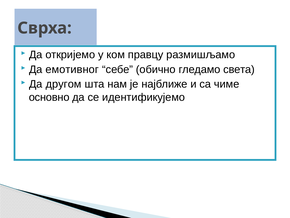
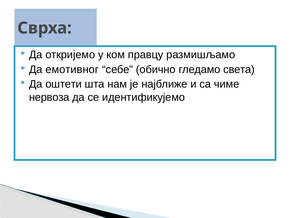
другом: другом -> оштети (64, 84)
основно: основно -> нервоза (49, 97)
